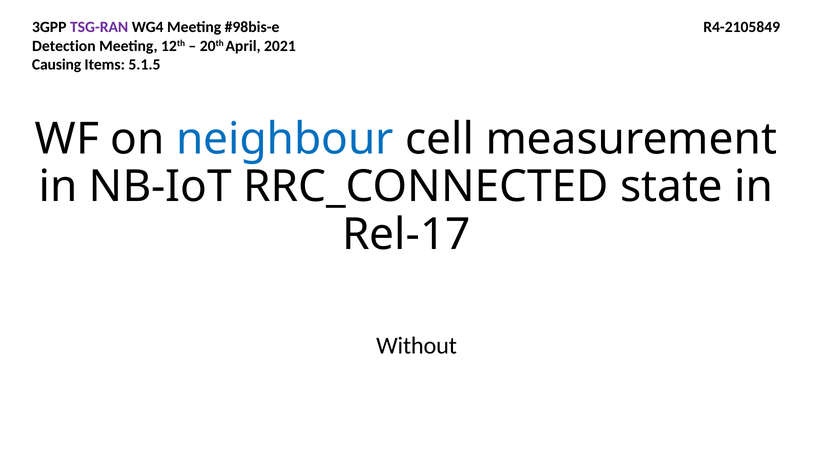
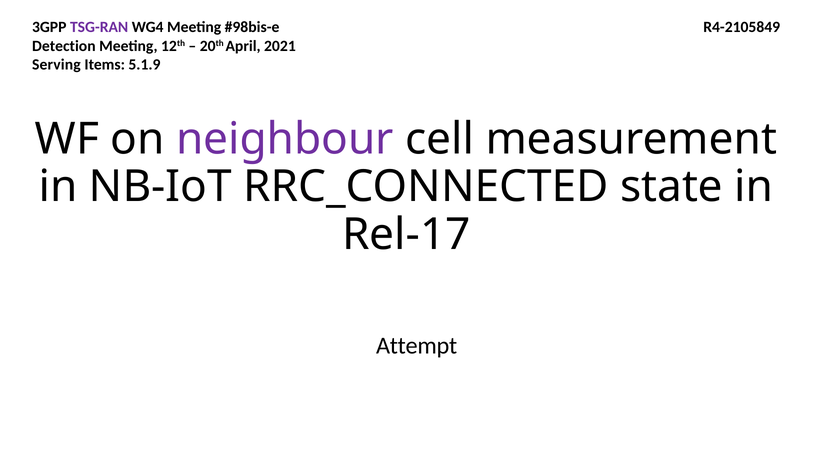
Causing: Causing -> Serving (56, 65)
5.1.5: 5.1.5 -> 5.1.9 (144, 65)
neighbour colour: blue -> purple (285, 139)
Without: Without -> Attempt (417, 345)
